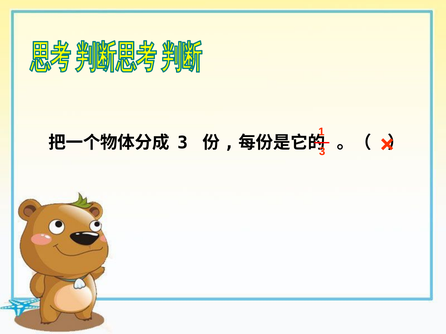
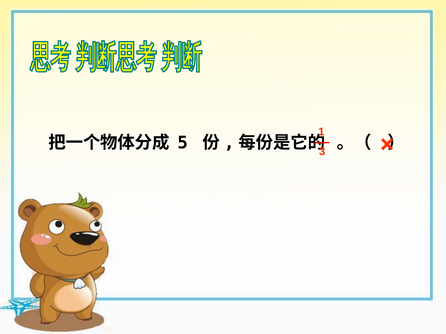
3: 3 -> 5 (183, 143)
